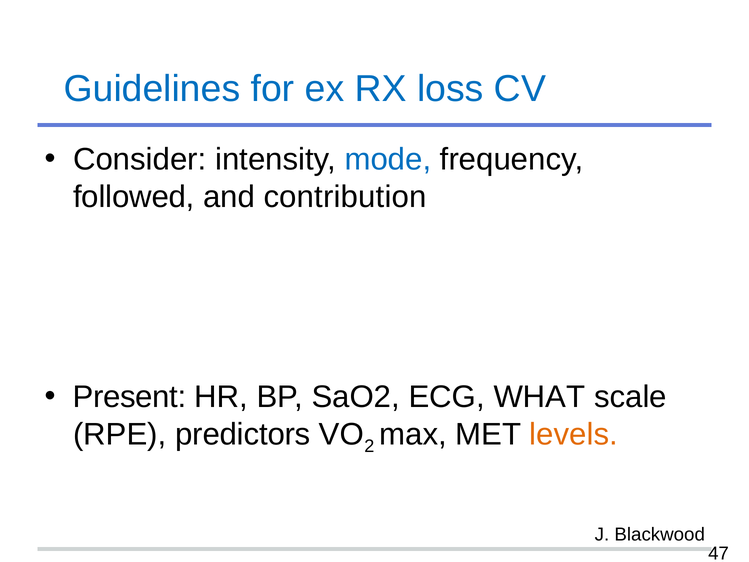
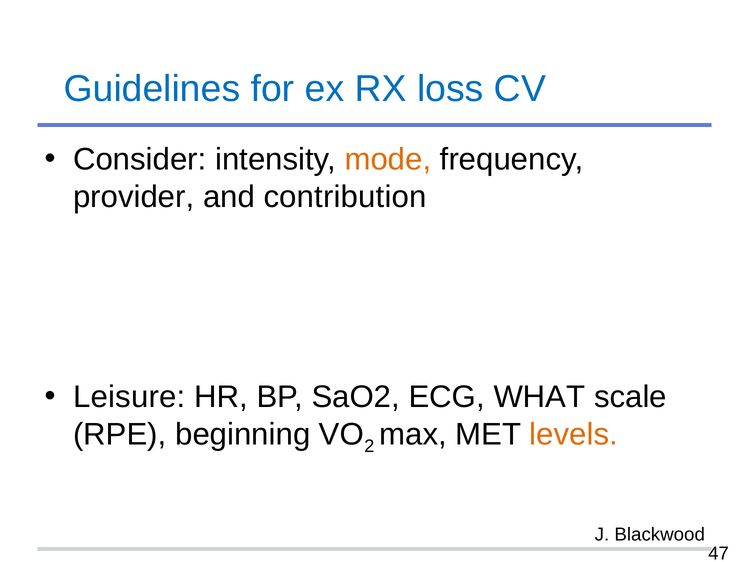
mode colour: blue -> orange (388, 159)
followed: followed -> provider (134, 197)
Present: Present -> Leisure (129, 397)
predictors: predictors -> beginning (243, 434)
